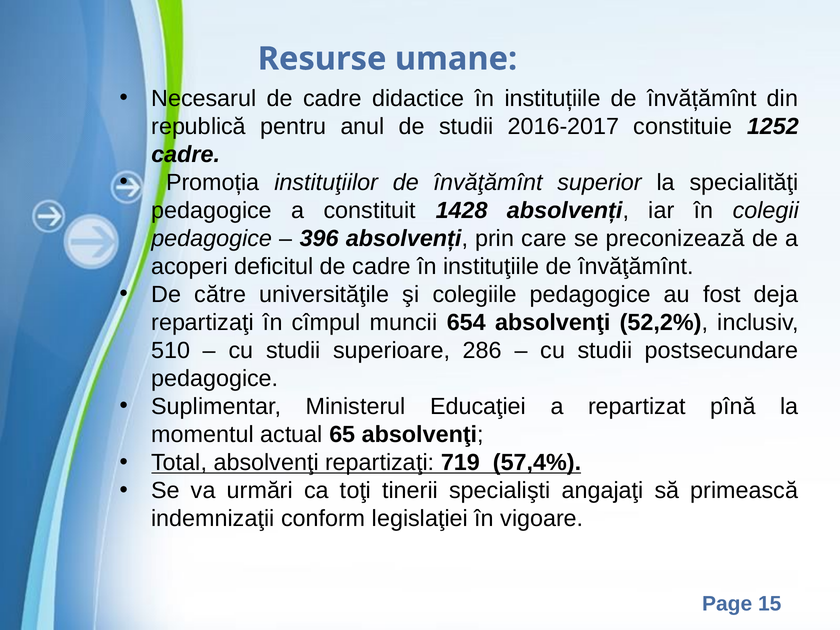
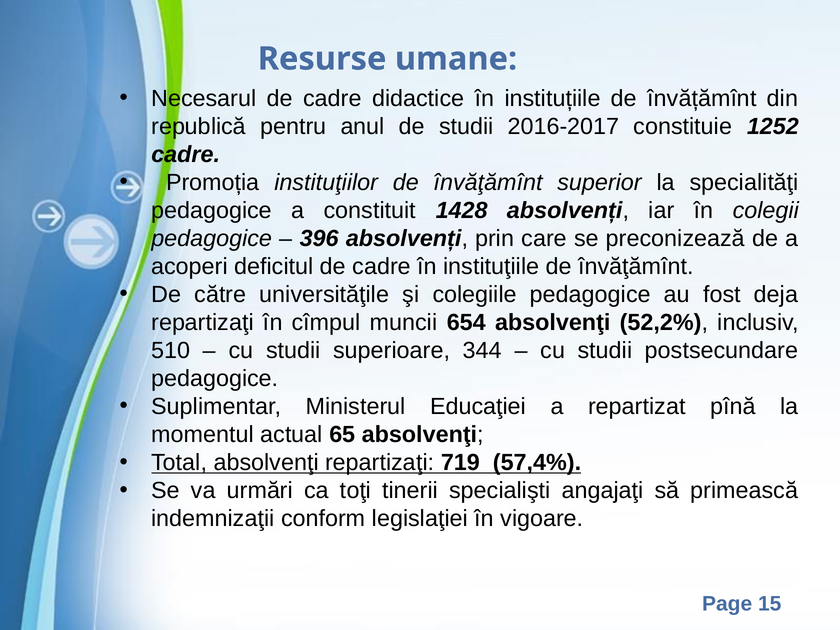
286: 286 -> 344 (482, 351)
